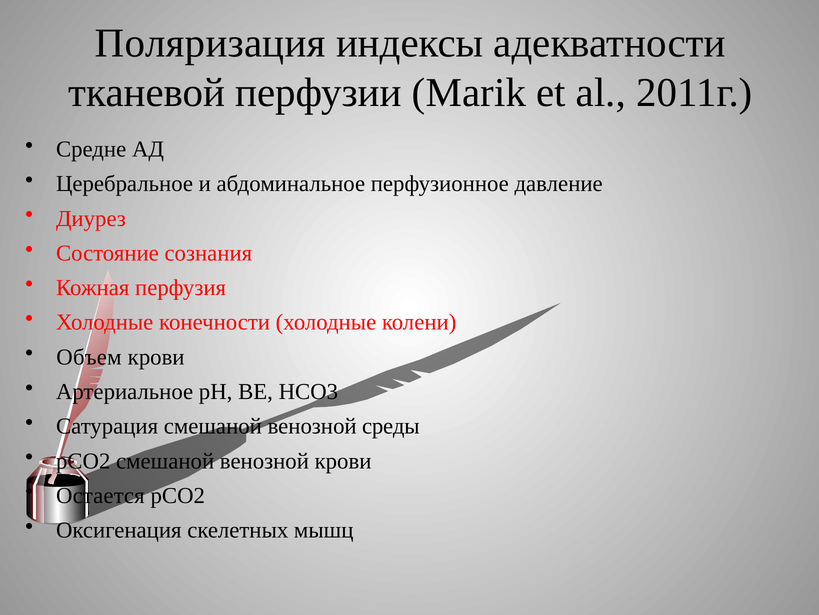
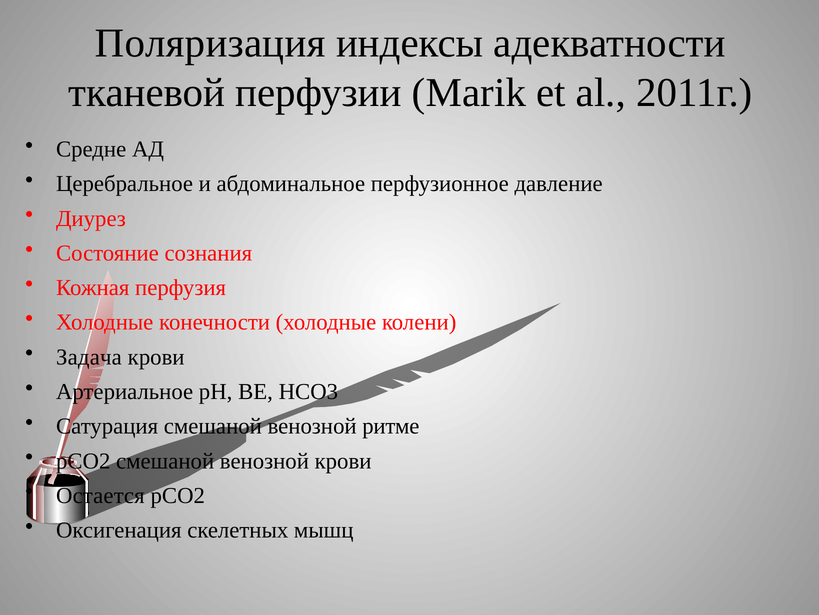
Объем: Объем -> Задача (89, 357)
среды: среды -> ритме (391, 426)
